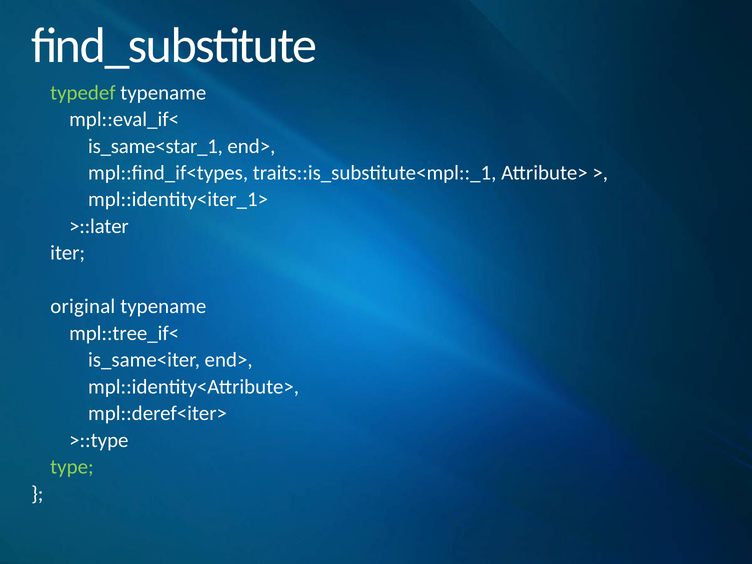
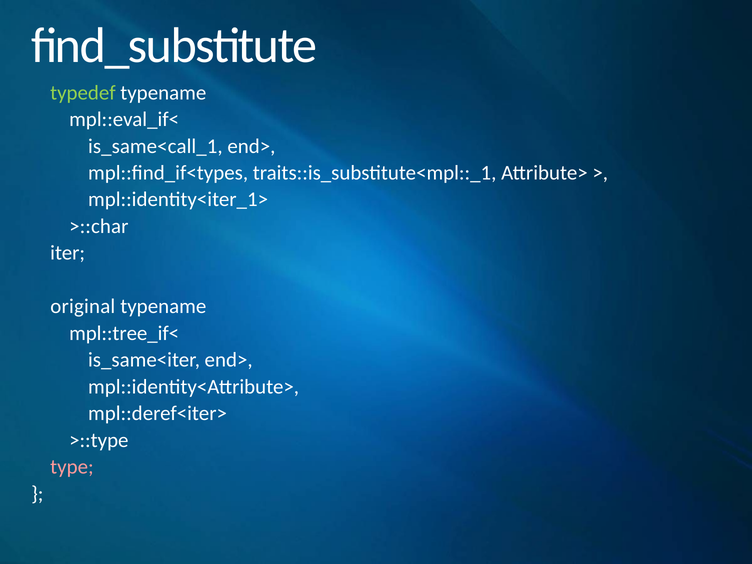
is_same<star_1: is_same<star_1 -> is_same<call_1 (155, 146)
>::later: >::later -> >::char (99, 226)
type colour: light green -> pink (72, 467)
